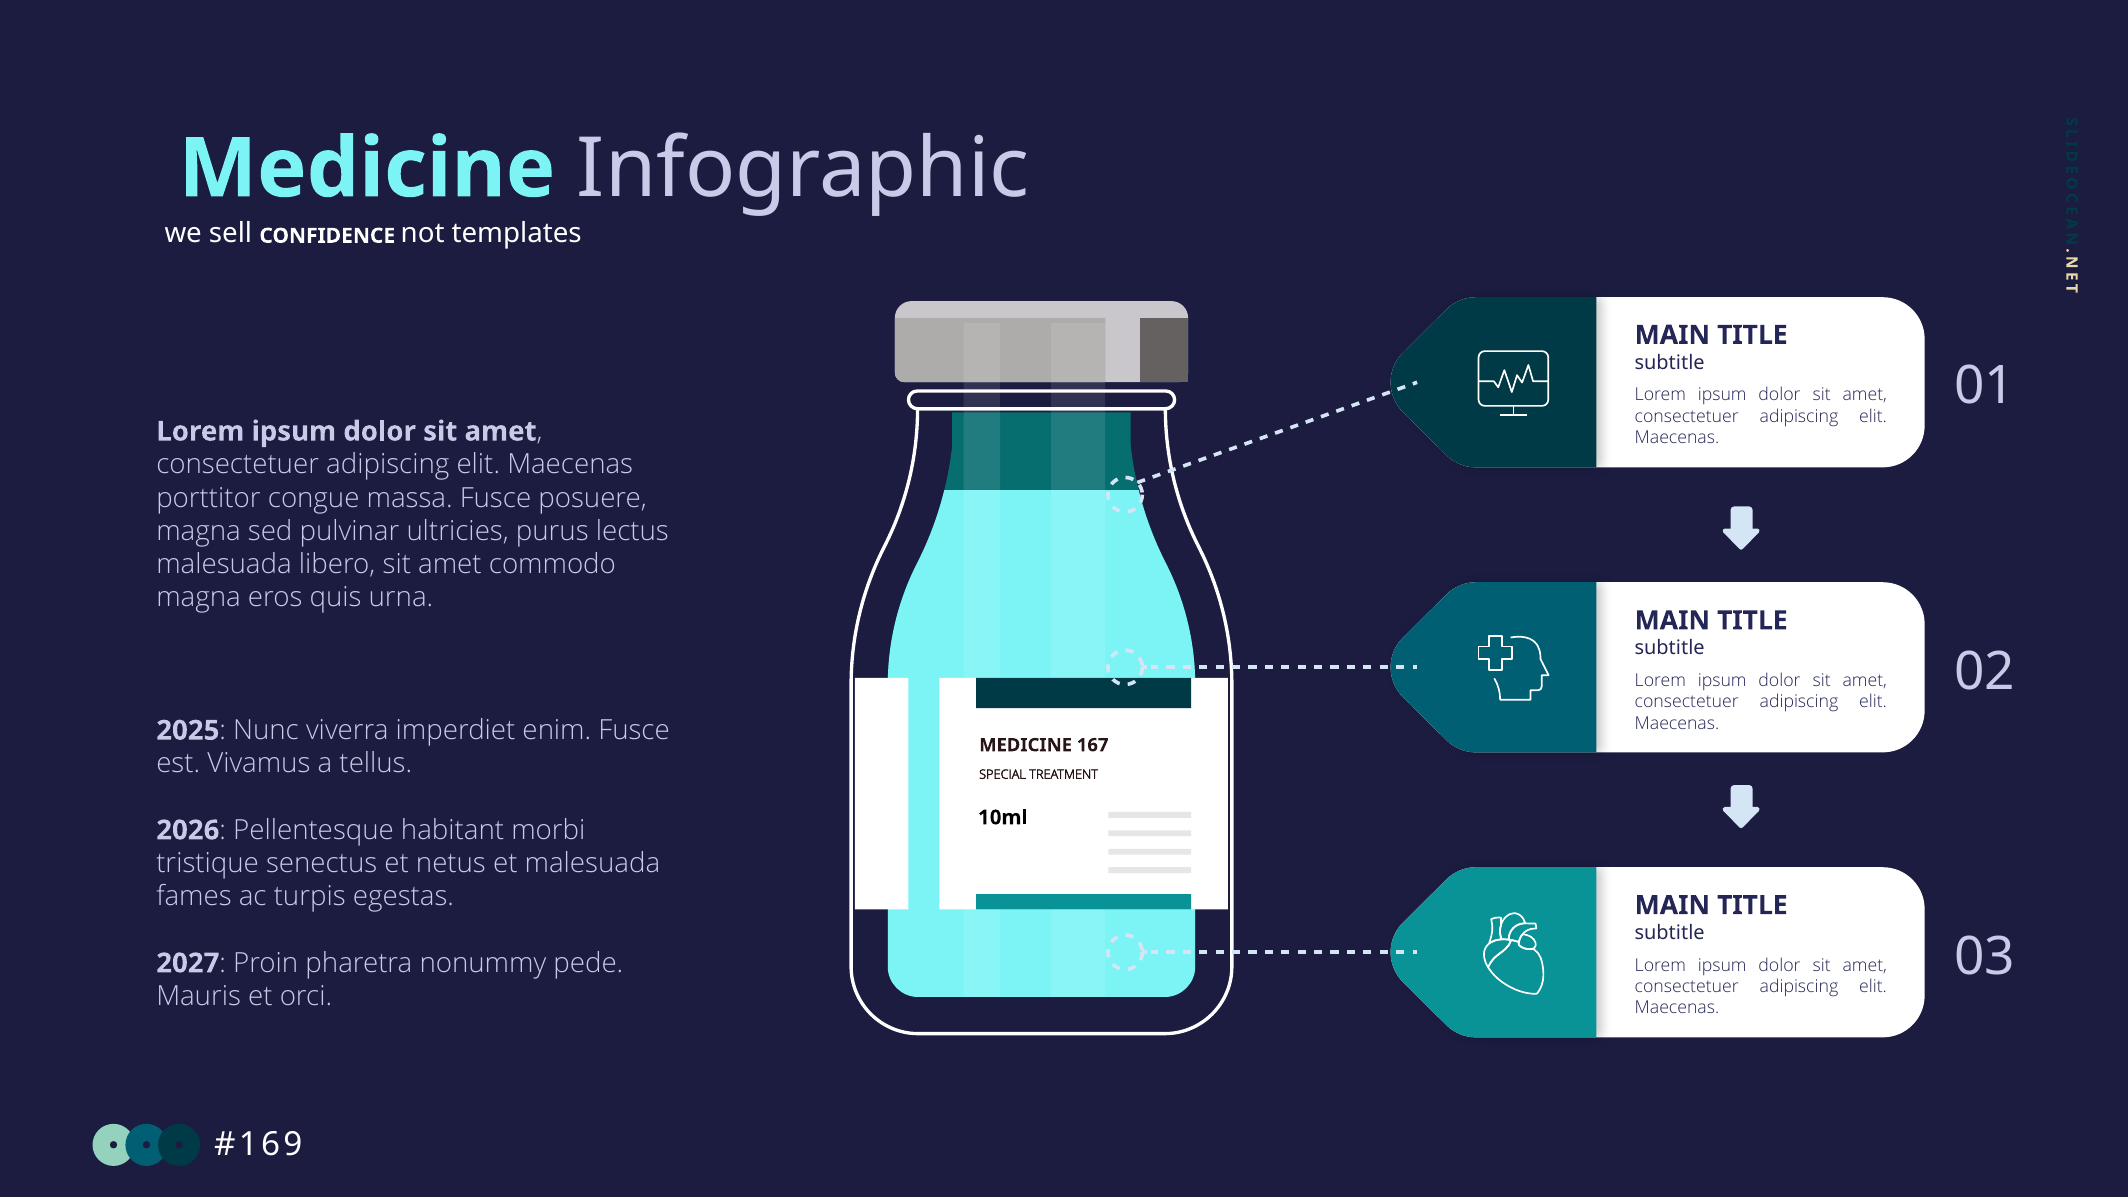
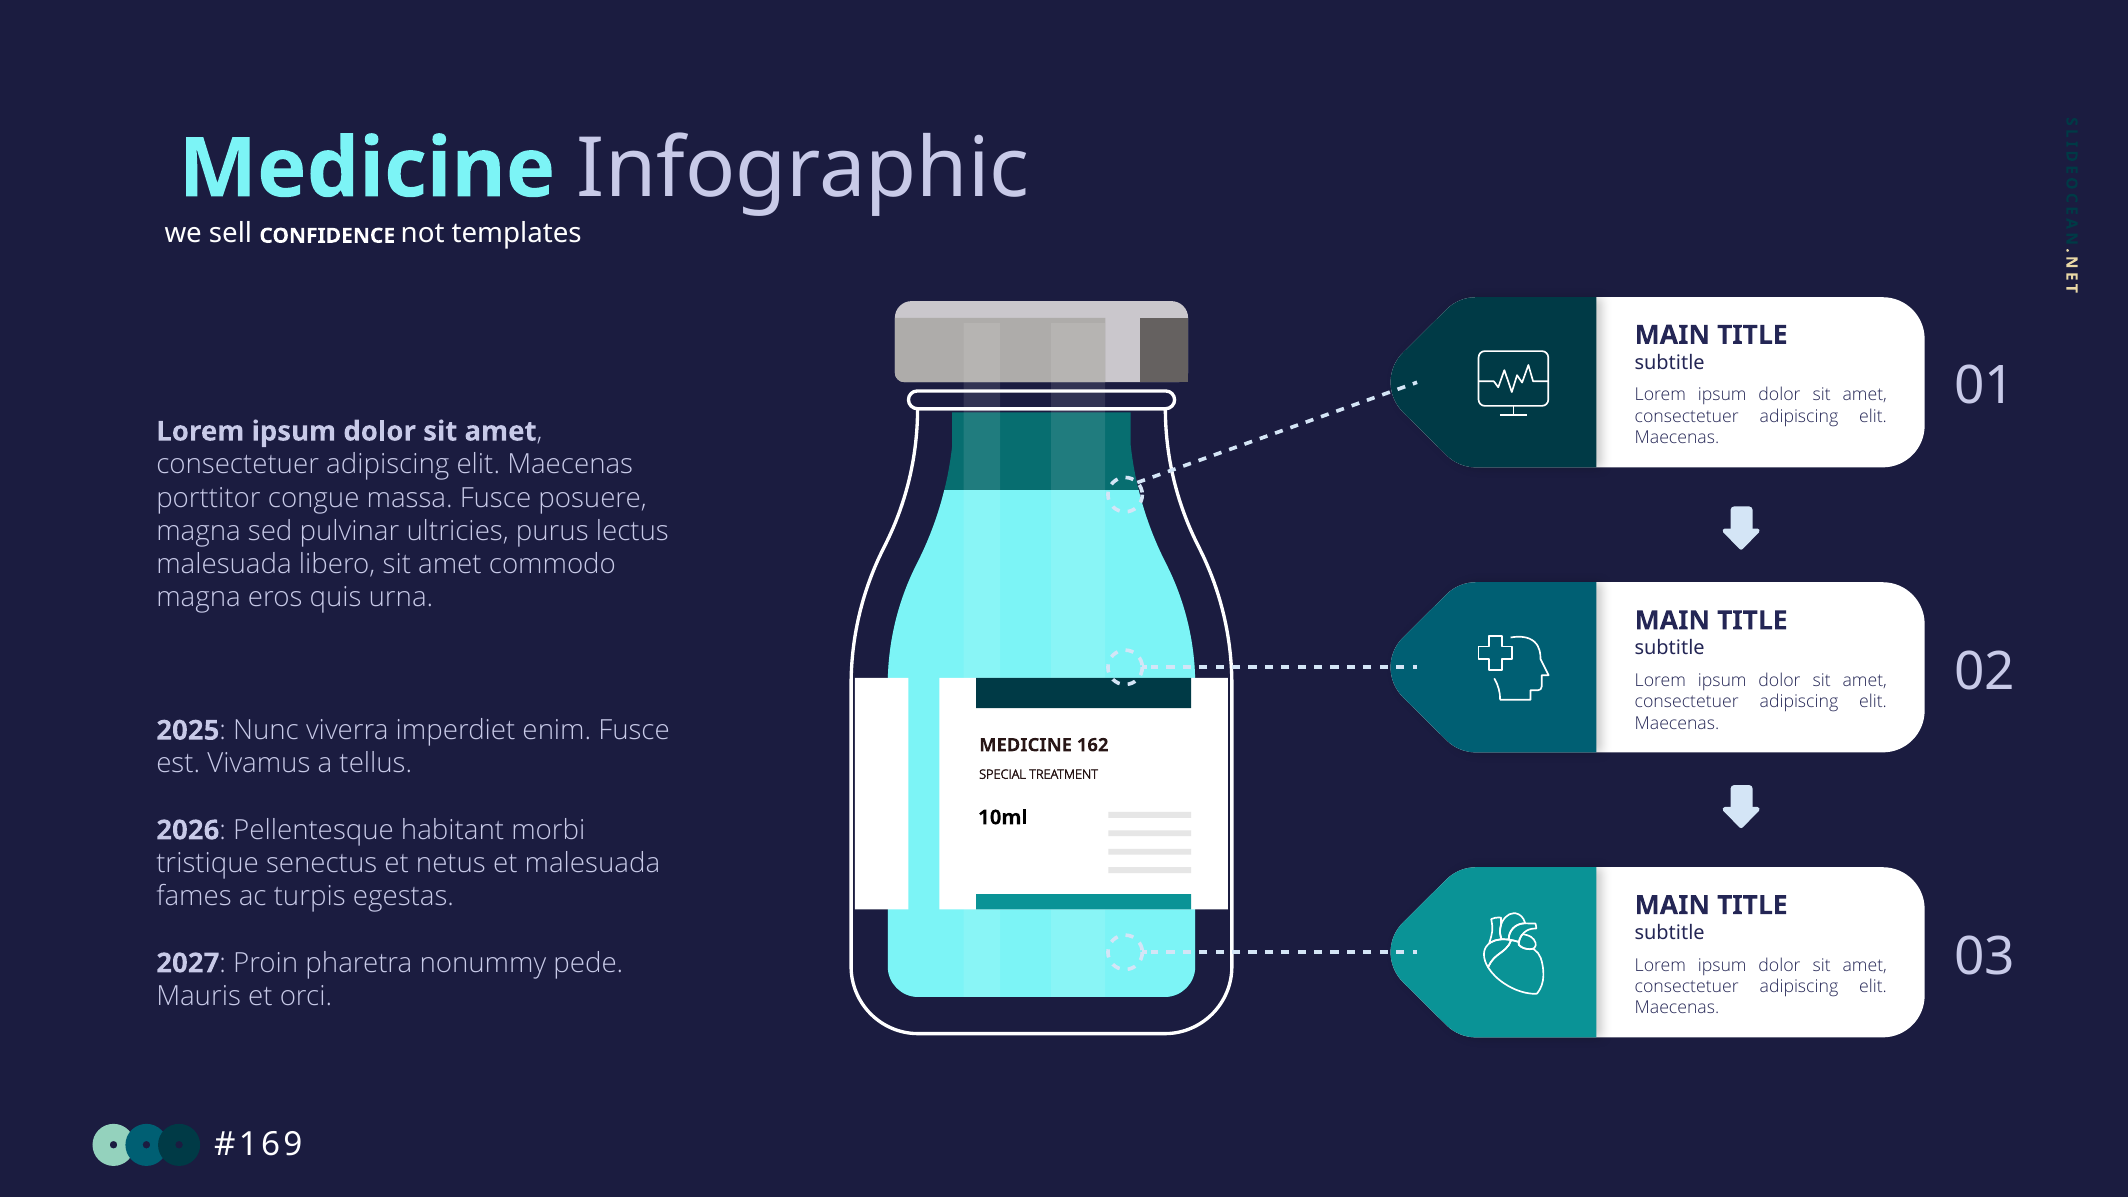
167: 167 -> 162 (1093, 745)
